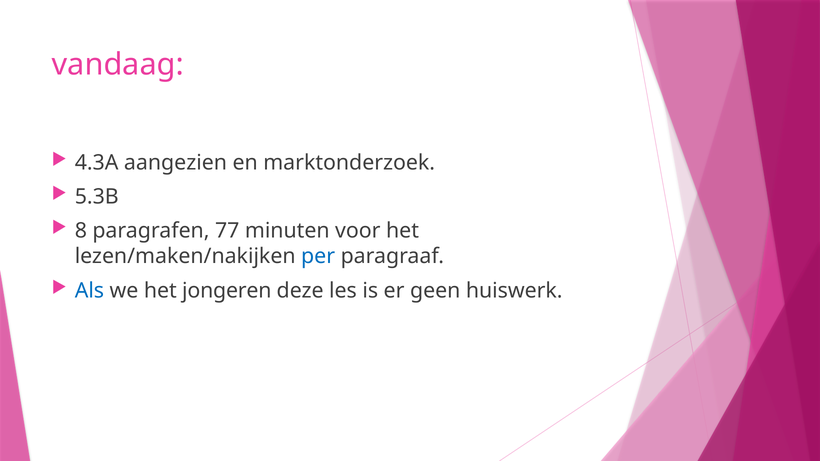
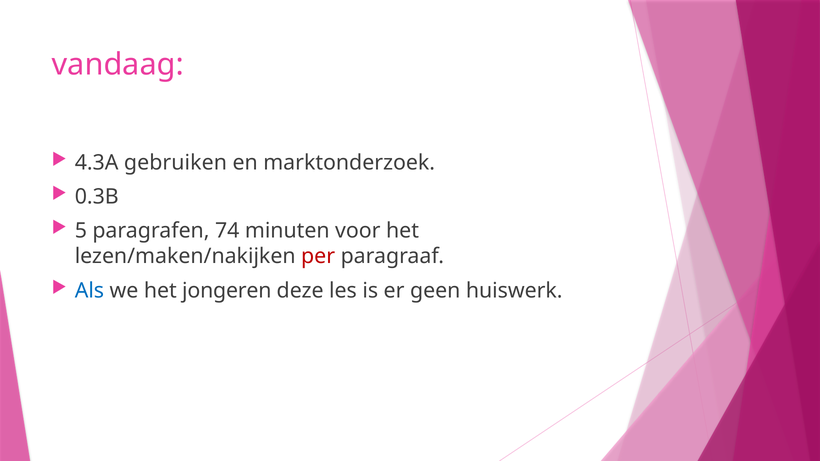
aangezien: aangezien -> gebruiken (175, 163)
5.3B: 5.3B -> 0.3B (97, 197)
8: 8 -> 5 (81, 231)
77: 77 -> 74 (227, 231)
per colour: blue -> red (318, 257)
